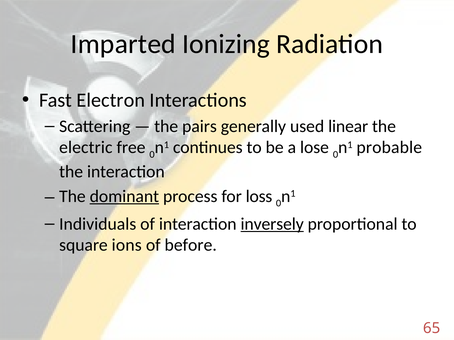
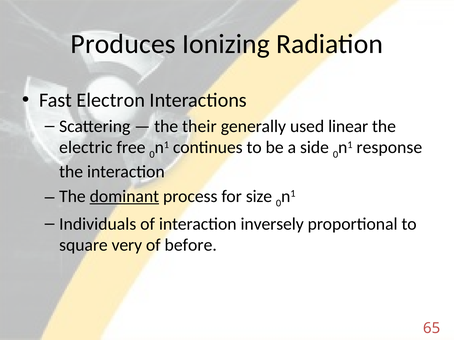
Imparted: Imparted -> Produces (123, 44)
pairs: pairs -> their (199, 127)
lose: lose -> side (314, 148)
probable: probable -> response (389, 148)
loss: loss -> size (259, 197)
inversely underline: present -> none (272, 224)
ions: ions -> very (127, 245)
